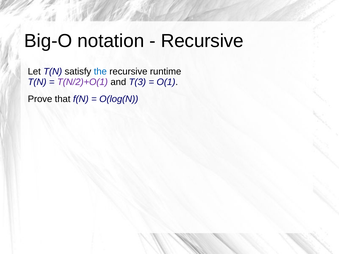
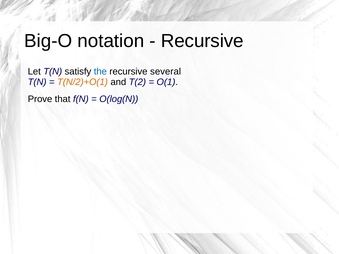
runtime: runtime -> several (166, 71)
T(N/2)+O(1 colour: purple -> orange (83, 82)
T(3: T(3 -> T(2 (137, 82)
